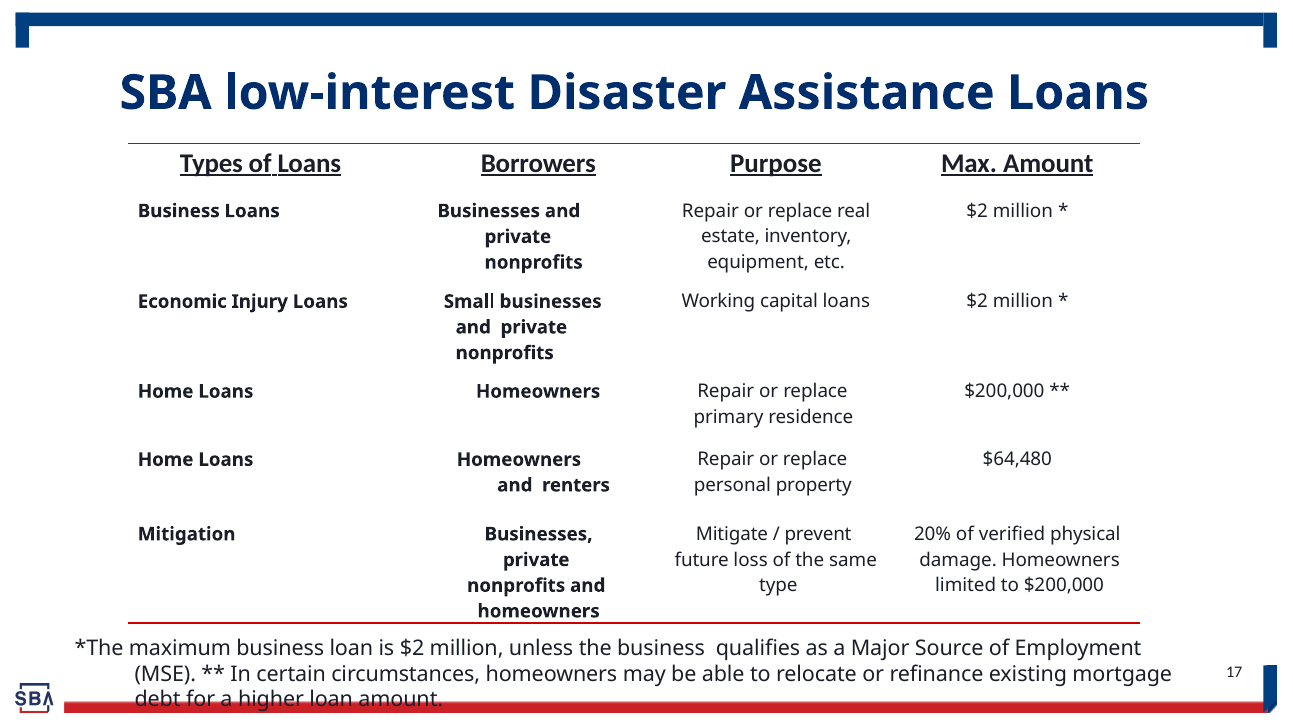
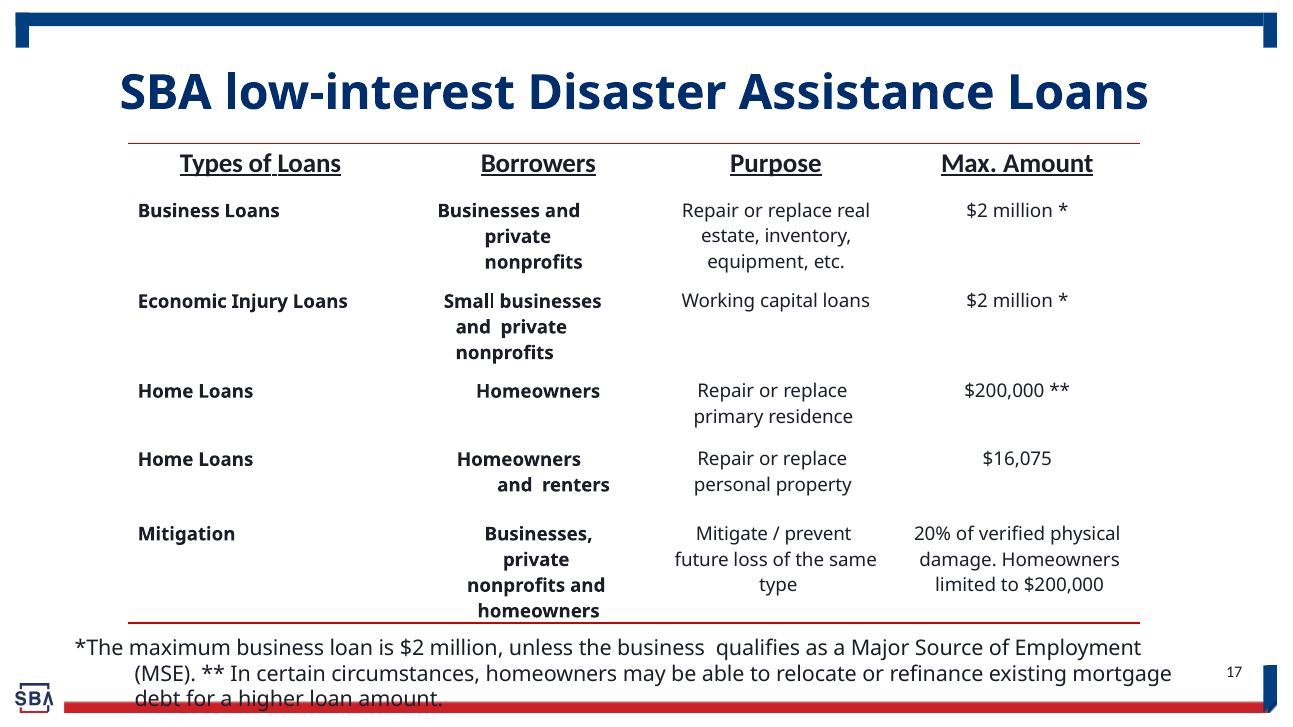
$64,480: $64,480 -> $16,075 (1017, 460)
